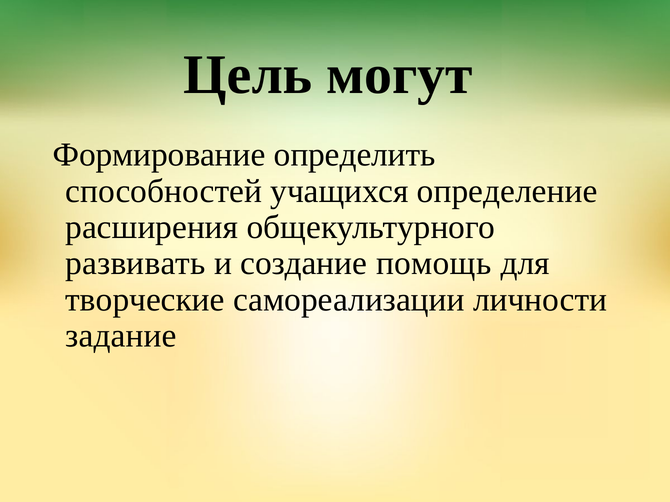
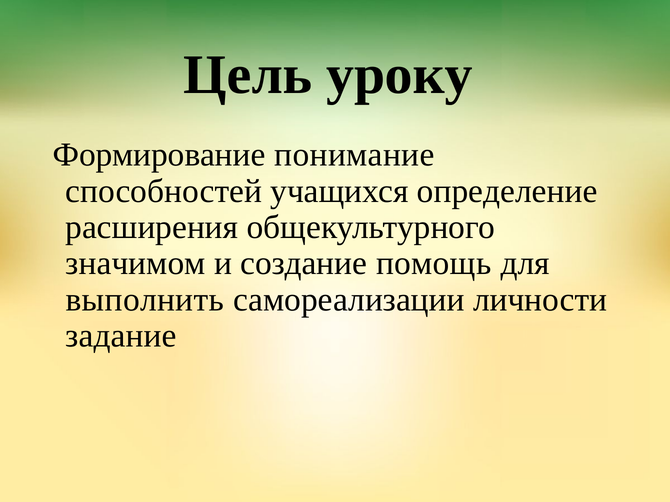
могут: могут -> уроку (399, 75)
определить: определить -> понимание (354, 155)
развивать: развивать -> значимом (135, 264)
творческие: творческие -> выполнить (145, 300)
